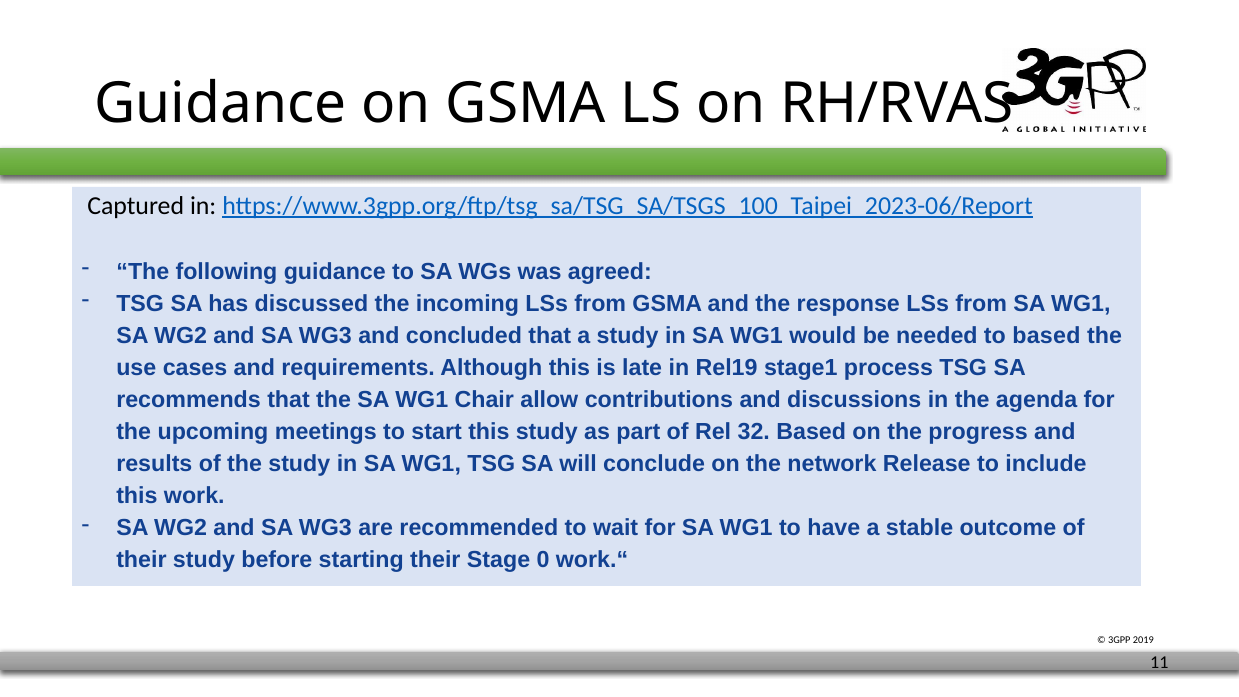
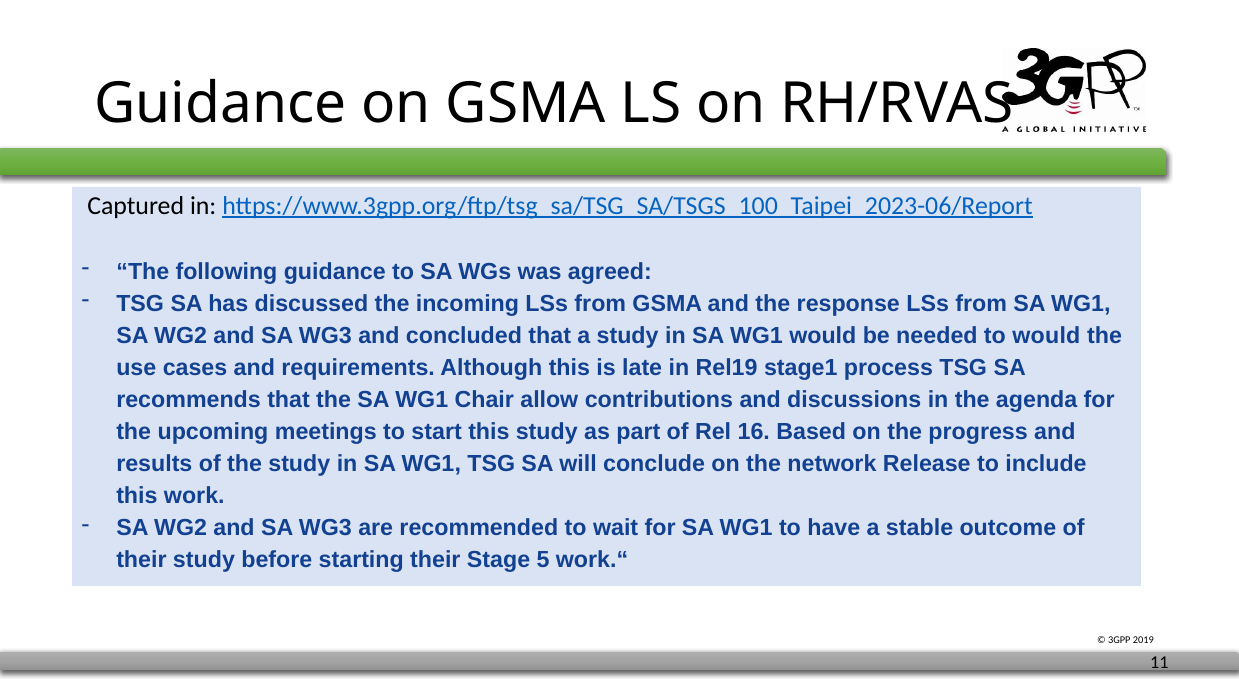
to based: based -> would (1046, 336)
32: 32 -> 16 (754, 432)
0: 0 -> 5 (543, 560)
